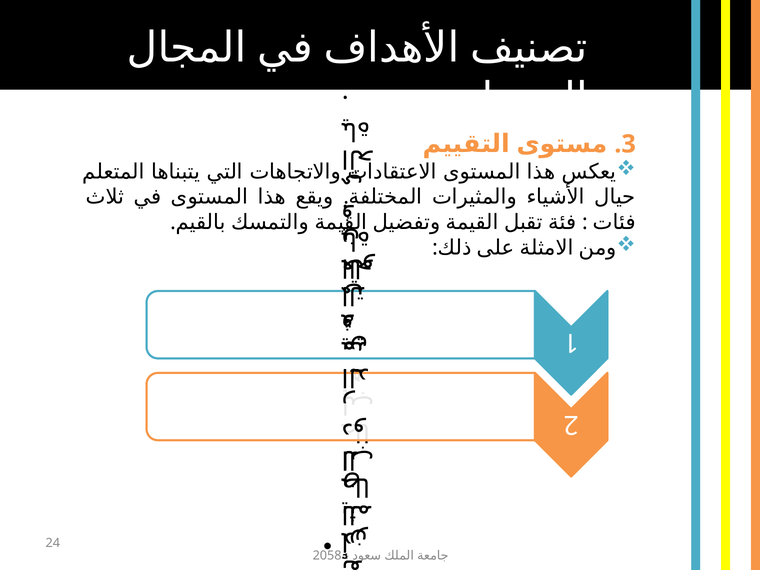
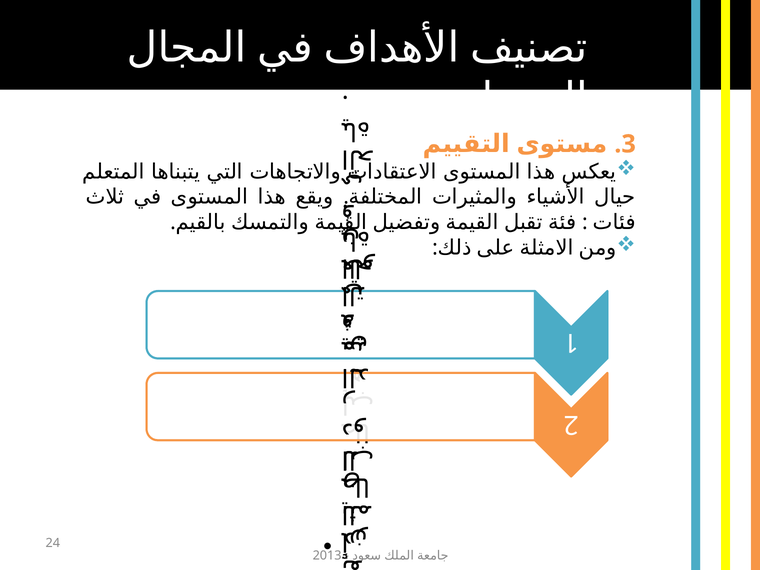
2058: 2058 -> 2013 (327, 556)
